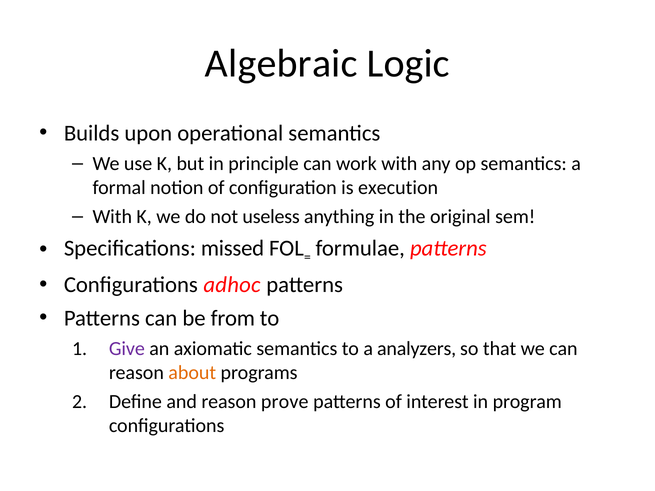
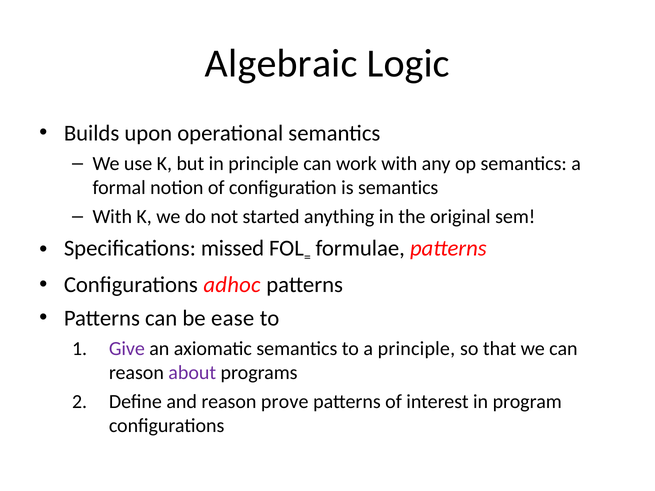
is execution: execution -> semantics (398, 188)
useless: useless -> started (271, 217)
from: from -> ease (233, 318)
a analyzers: analyzers -> principle (416, 349)
about colour: orange -> purple (192, 373)
